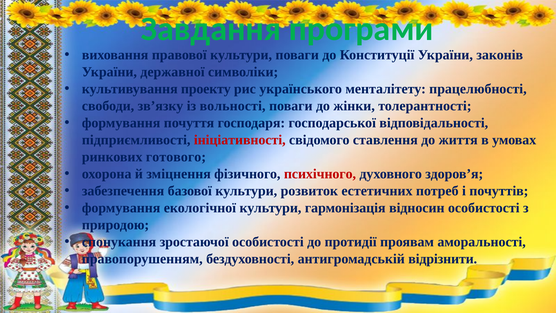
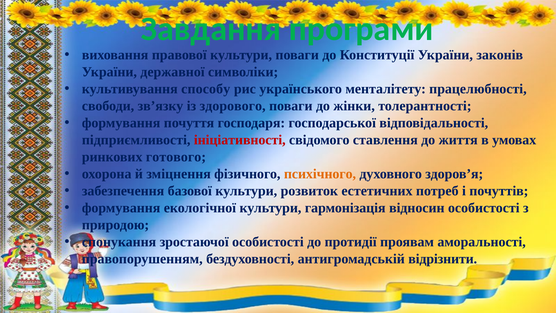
проекту: проекту -> способу (206, 89)
вольності: вольності -> здорового (233, 106)
психічного colour: red -> orange (320, 174)
